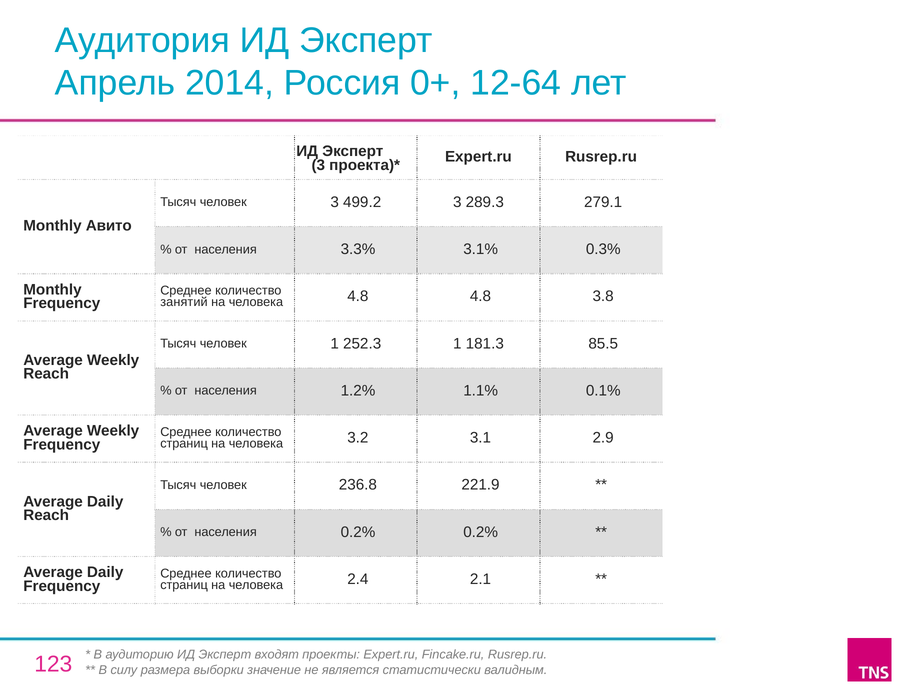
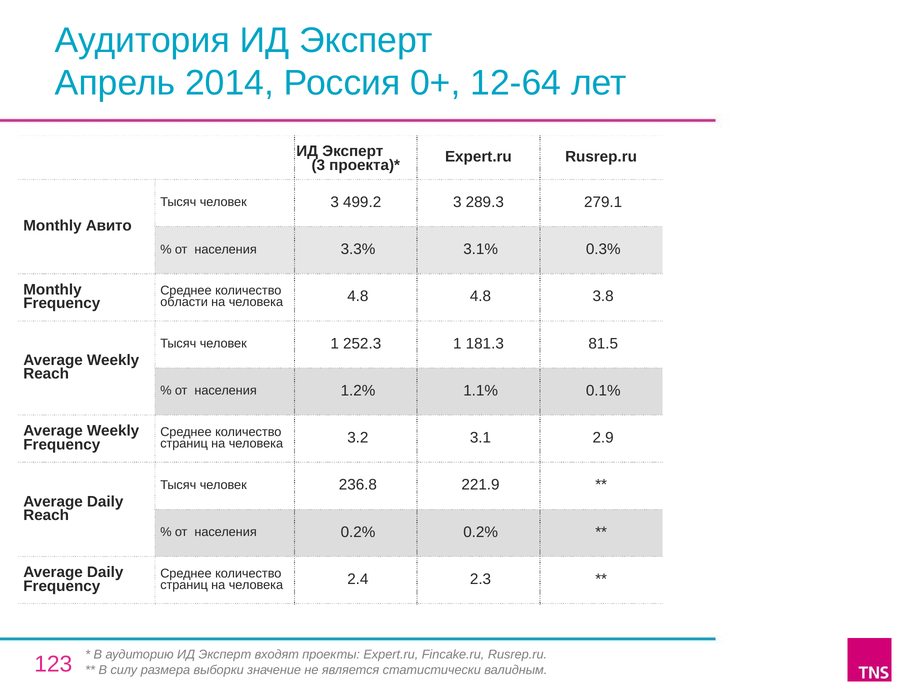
занятий: занятий -> области (184, 302)
85.5: 85.5 -> 81.5 (603, 344)
2.1: 2.1 -> 2.3 (481, 579)
